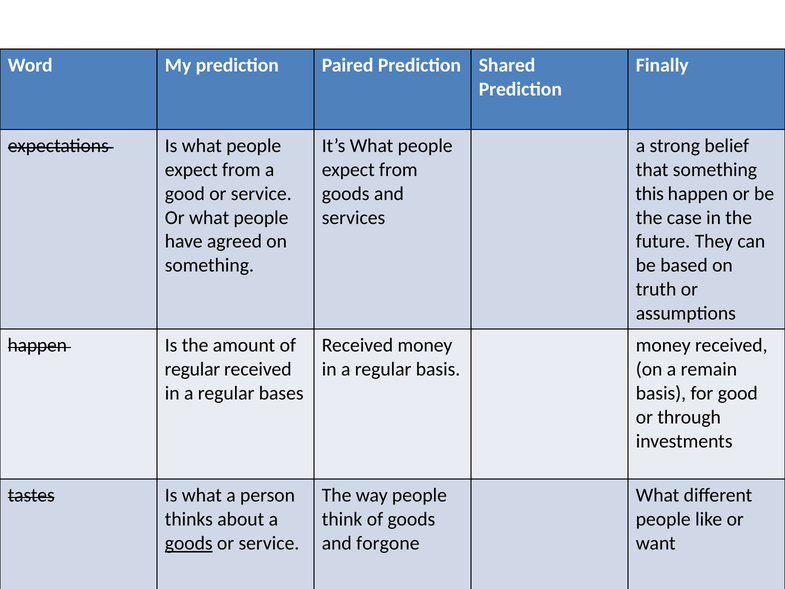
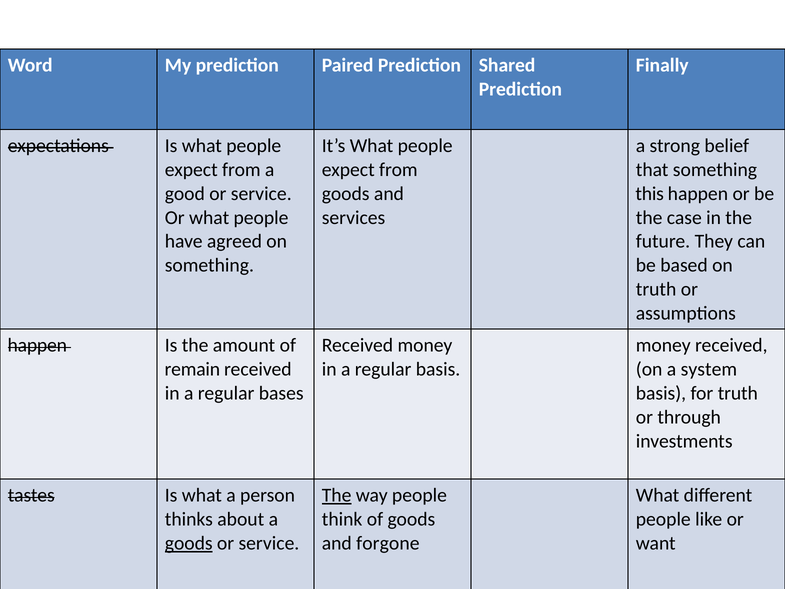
regular: regular -> remain (192, 369)
remain: remain -> system (709, 369)
for good: good -> truth (738, 393)
The underline: none -> present (337, 495)
